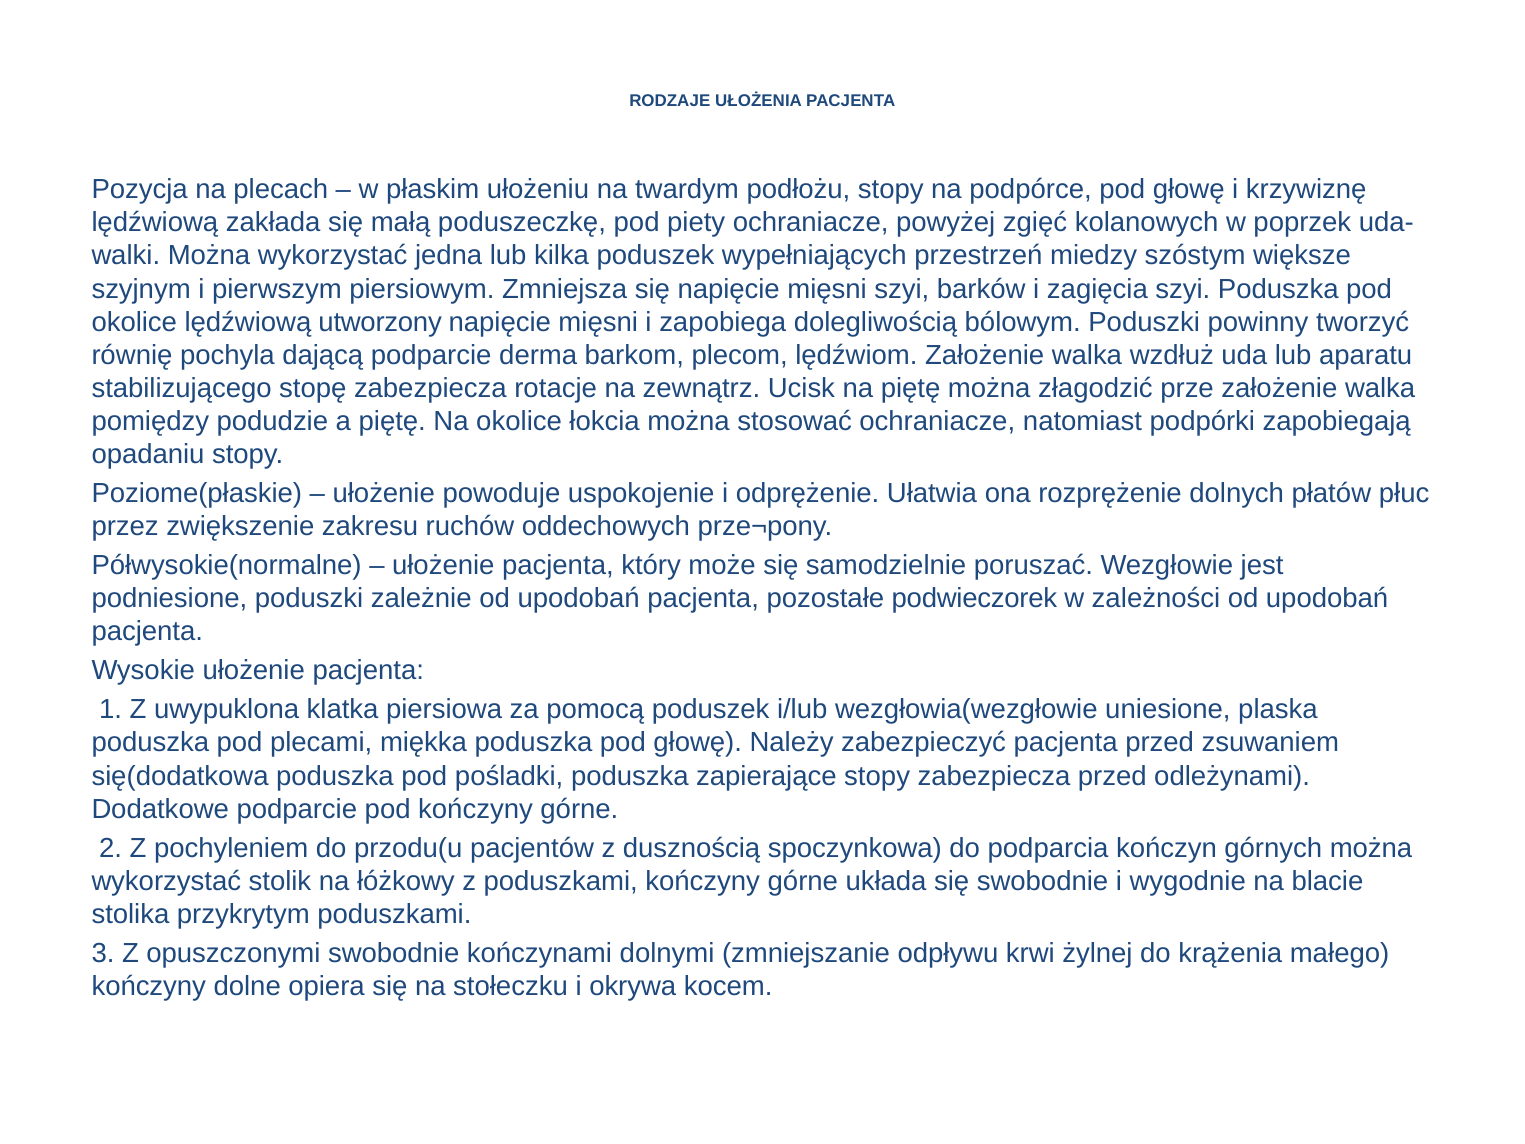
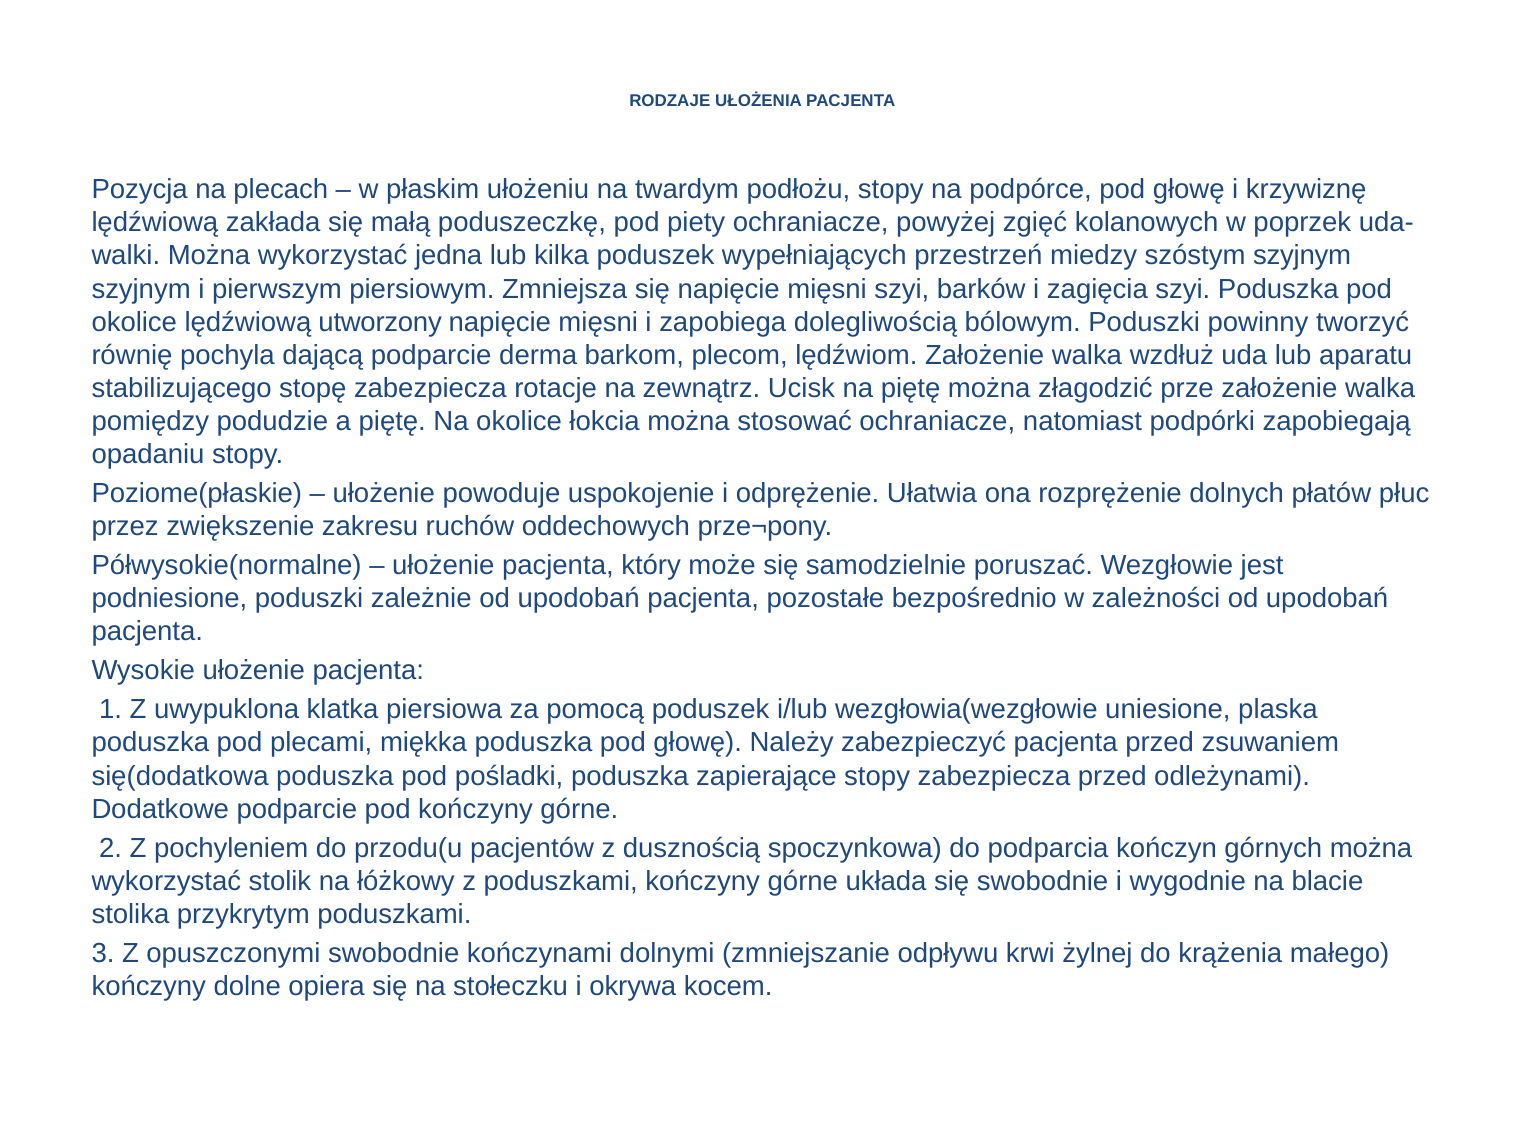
szóstym większe: większe -> szyjnym (1302, 256)
podwieczorek: podwieczorek -> bezpośrednio (974, 599)
